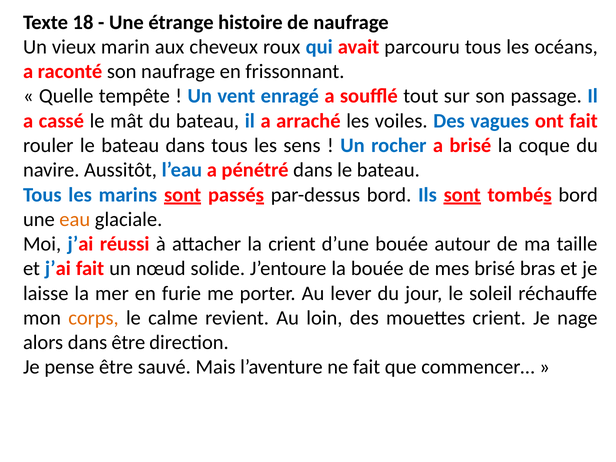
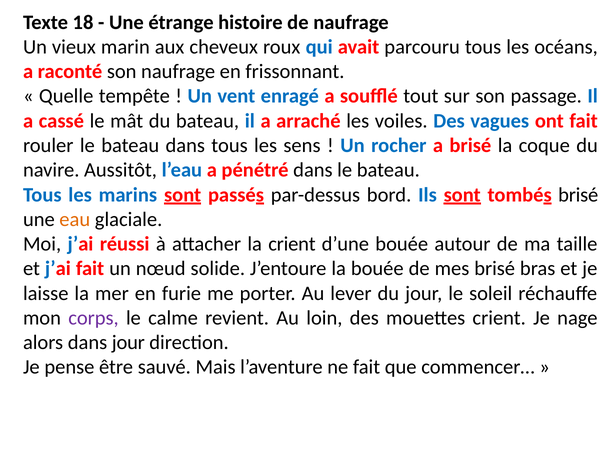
tombés bord: bord -> brisé (578, 195)
corps colour: orange -> purple (93, 318)
dans être: être -> jour (128, 343)
